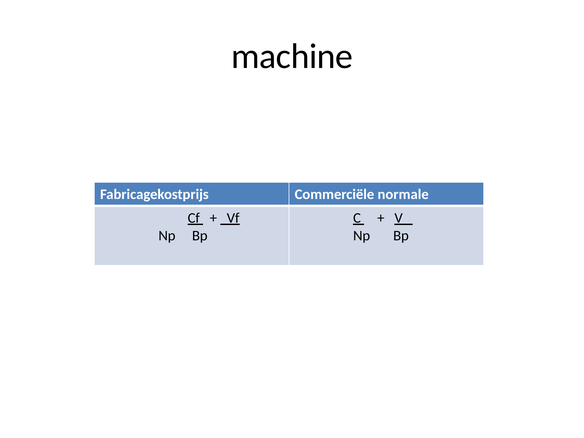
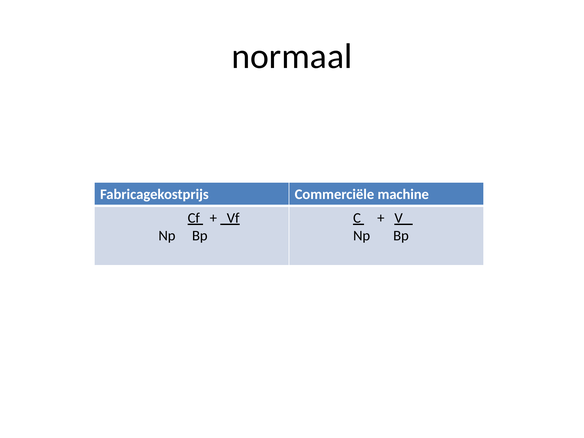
machine: machine -> normaal (292, 57)
normale: normale -> machine (403, 194)
